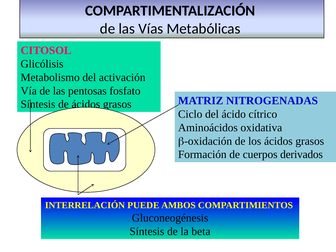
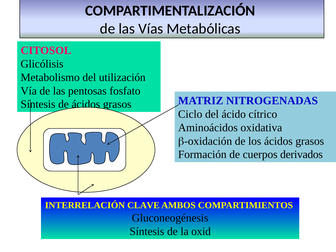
activación: activación -> utilización (122, 77)
PUEDE: PUEDE -> CLAVE (143, 205)
beta: beta -> oxid (201, 231)
